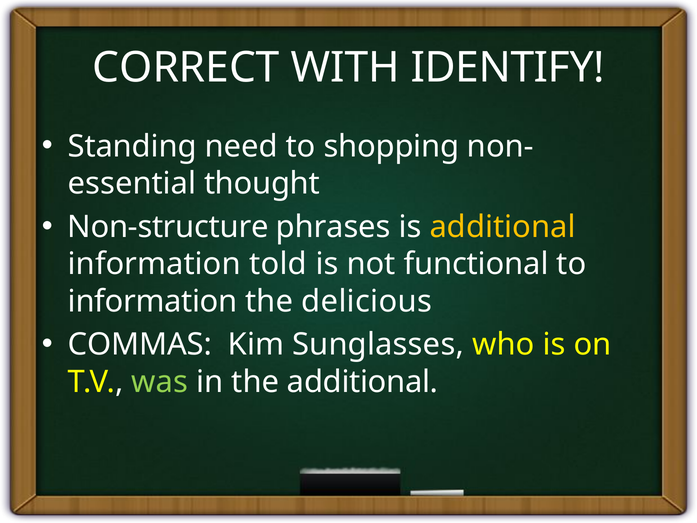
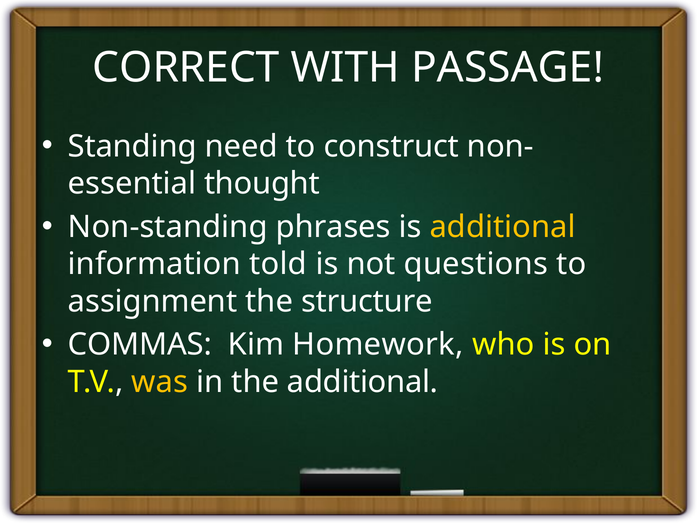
IDENTIFY: IDENTIFY -> PASSAGE (508, 67)
shopping: shopping -> construct (391, 146)
Non-structure: Non-structure -> Non-standing (168, 227)
functional: functional -> questions (476, 264)
information: information -> assignment (153, 301)
delicious: delicious -> structure (367, 301)
Sunglasses: Sunglasses -> Homework (378, 345)
was colour: light green -> yellow (160, 382)
